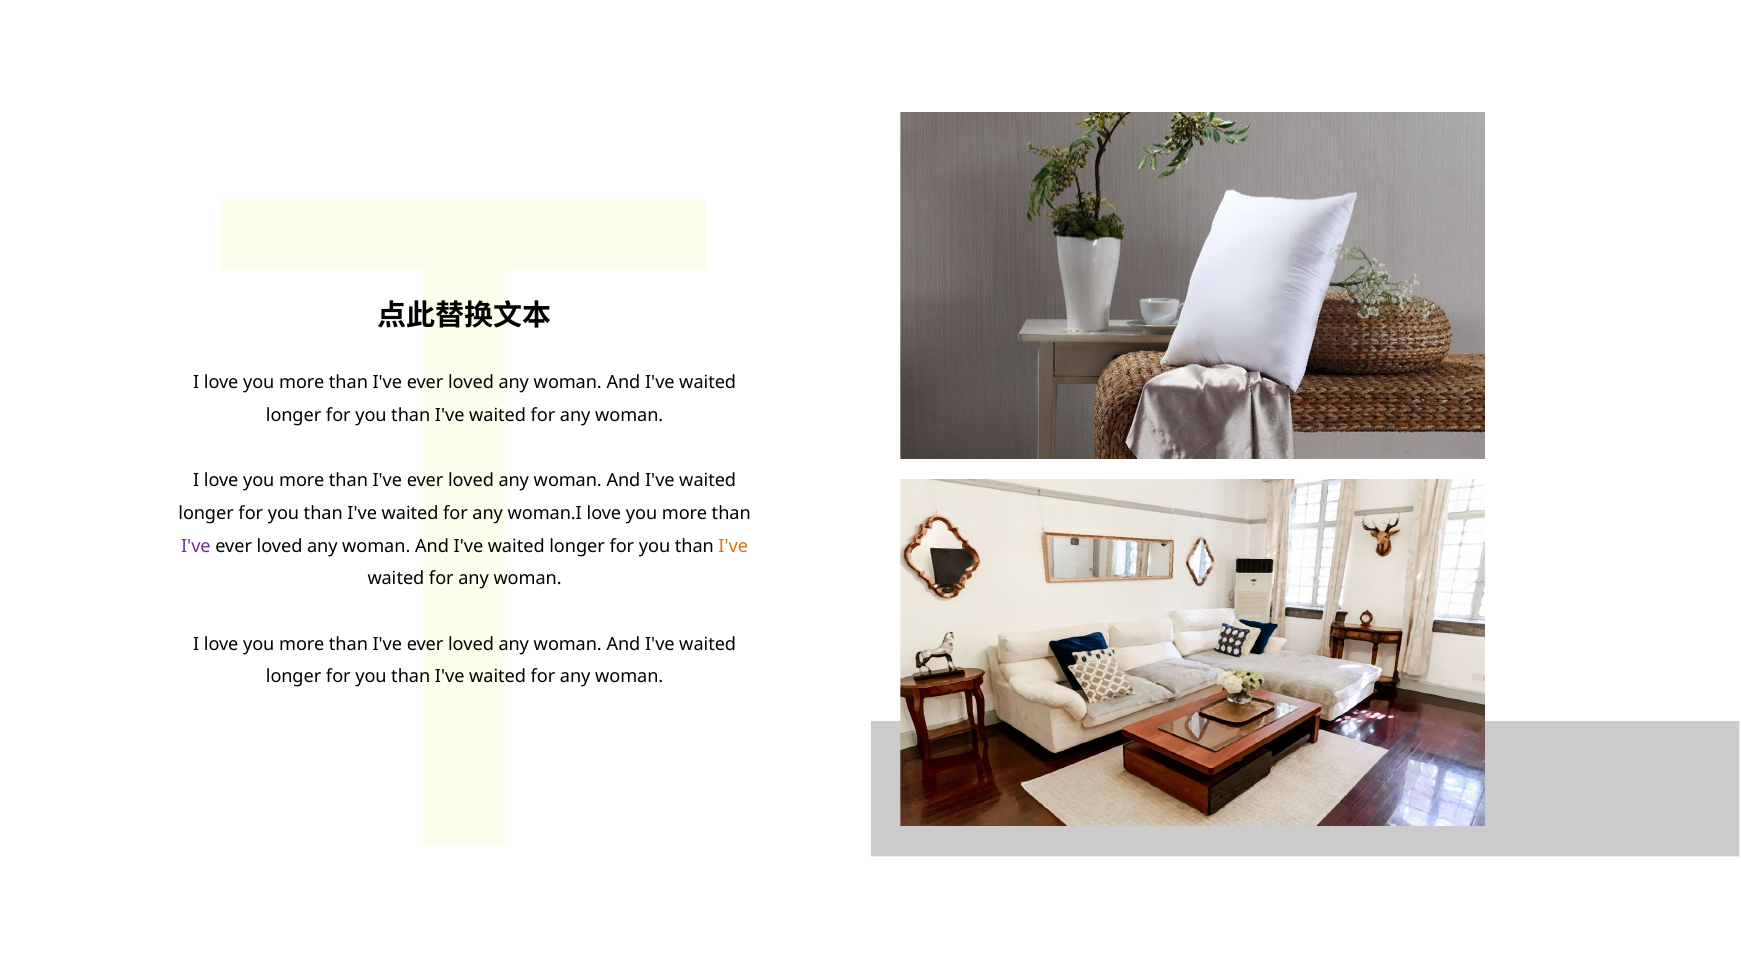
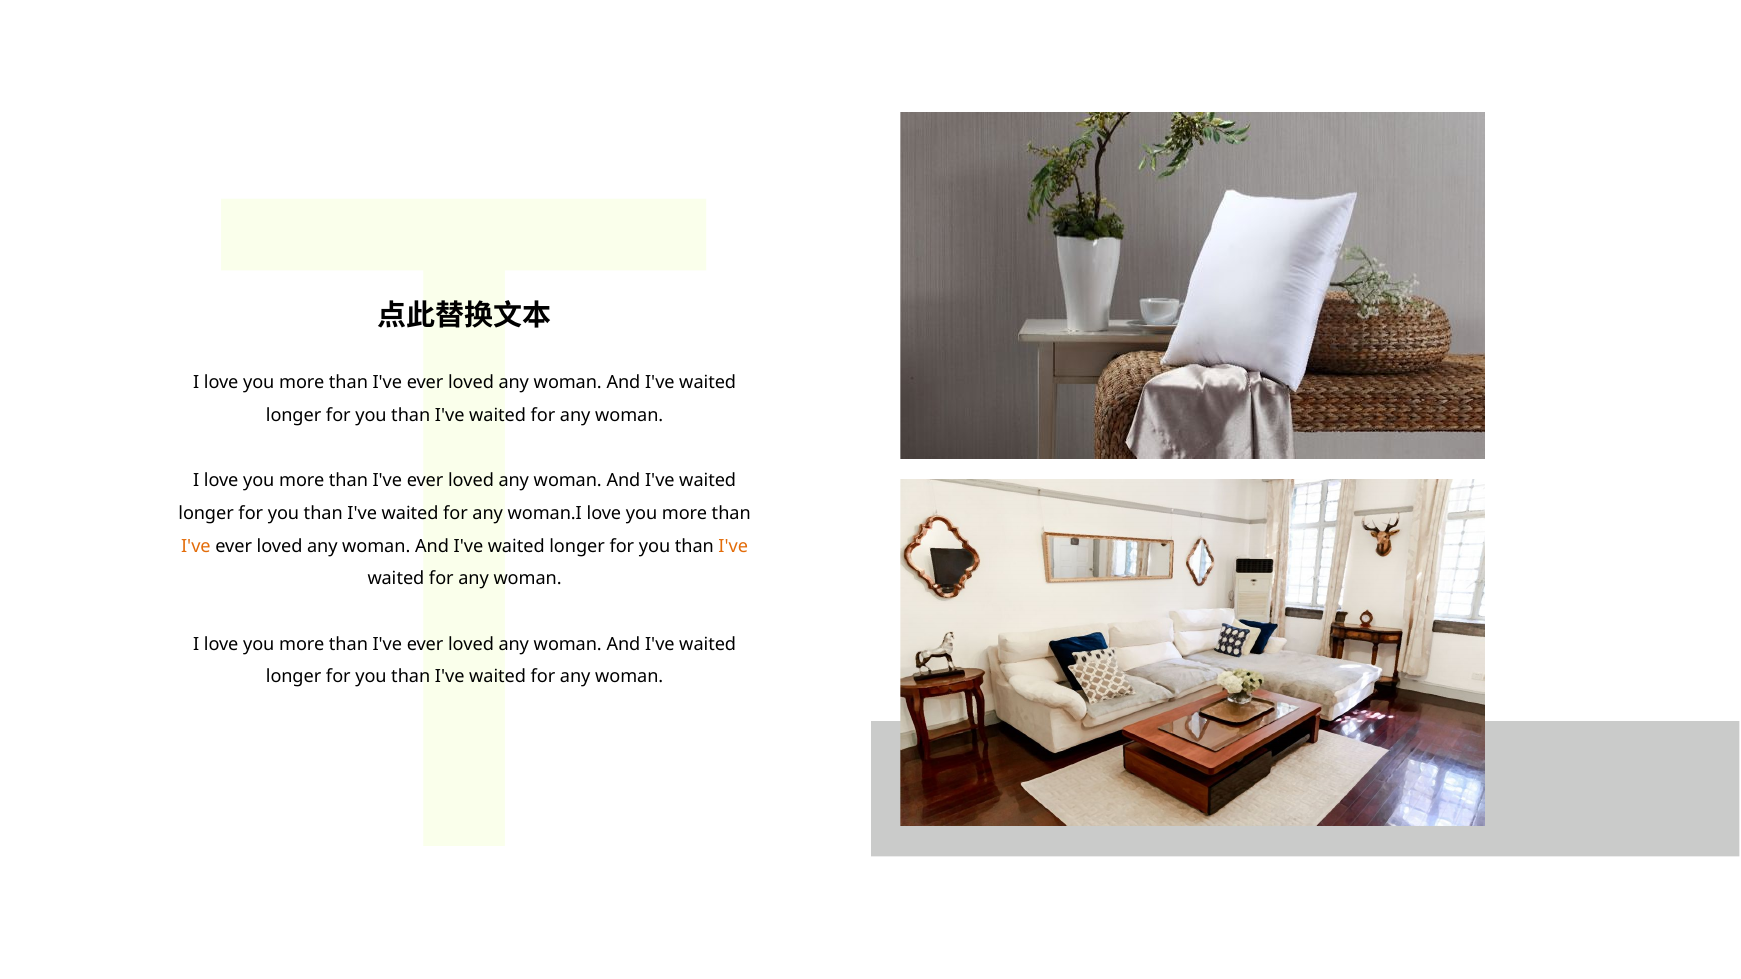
I've colour: purple -> orange (196, 546)
